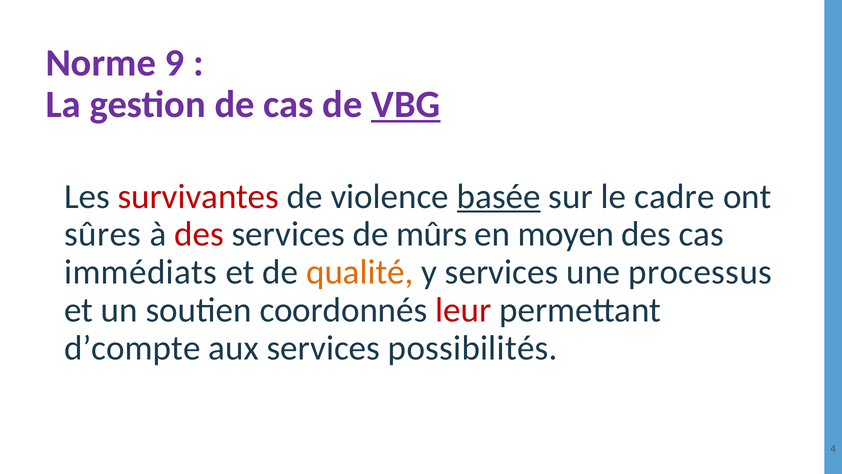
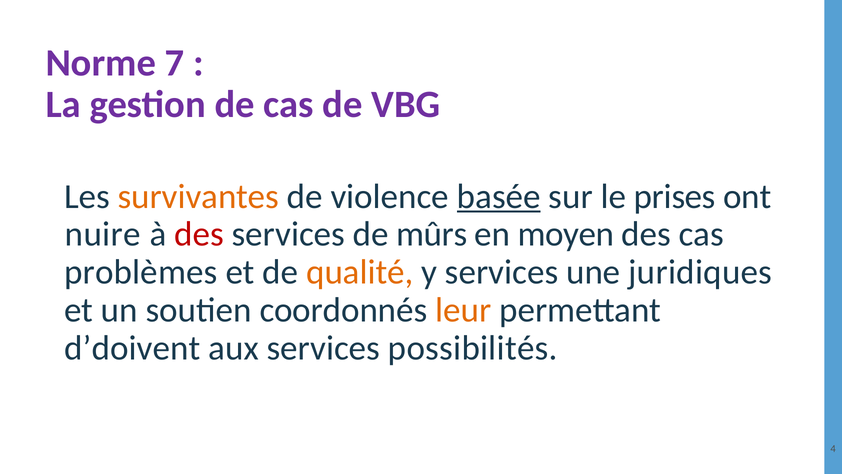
9: 9 -> 7 (175, 63)
VBG underline: present -> none (406, 104)
survivantes colour: red -> orange (198, 196)
cadre: cadre -> prises (675, 196)
sûres: sûres -> nuire (103, 234)
immédiats: immédiats -> problèmes (141, 272)
processus: processus -> juridiques (700, 272)
leur colour: red -> orange (463, 310)
d’compte: d’compte -> d’doivent (132, 348)
